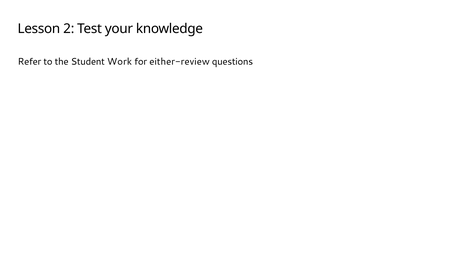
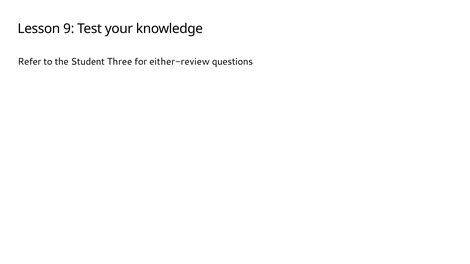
2: 2 -> 9 (69, 29)
Work: Work -> Three (120, 62)
